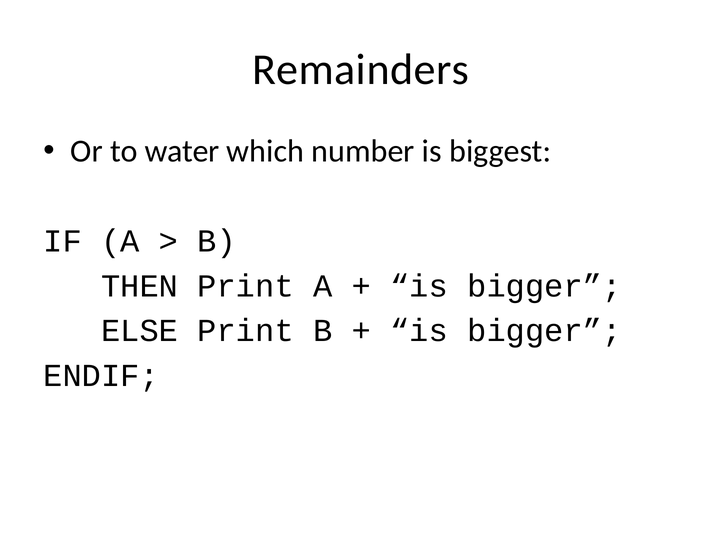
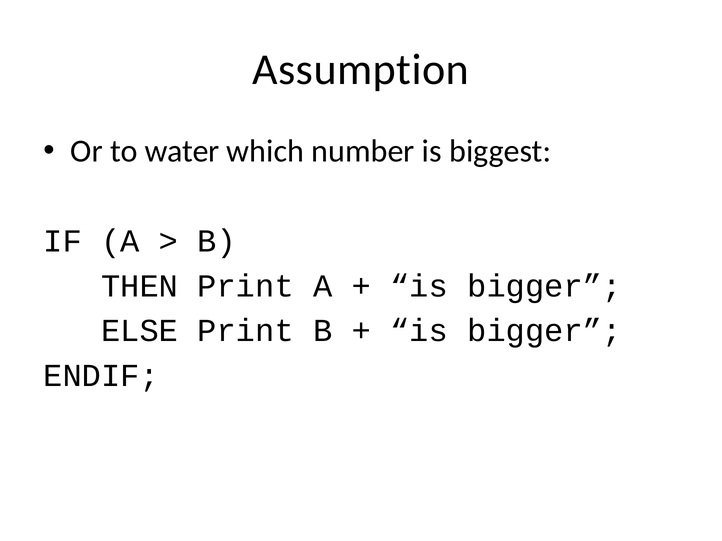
Remainders: Remainders -> Assumption (361, 70)
